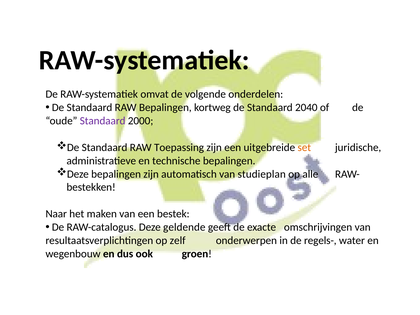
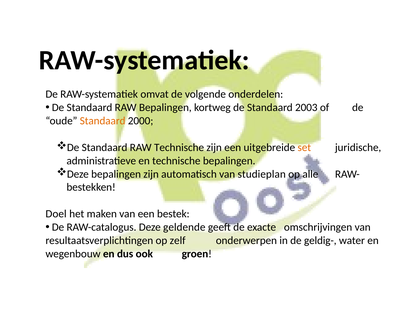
2040: 2040 -> 2003 (306, 108)
Standaard colour: purple -> orange (103, 121)
RAW Toepassing: Toepassing -> Technische (179, 147)
Naar: Naar -> Doel (56, 214)
regels-: regels- -> geldig- (320, 241)
